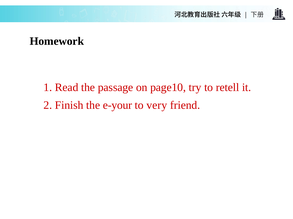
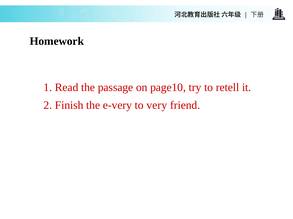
e-your: e-your -> e-very (117, 106)
